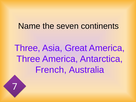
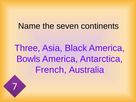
Great: Great -> Black (76, 48)
Three: Three -> Bowls (28, 59)
